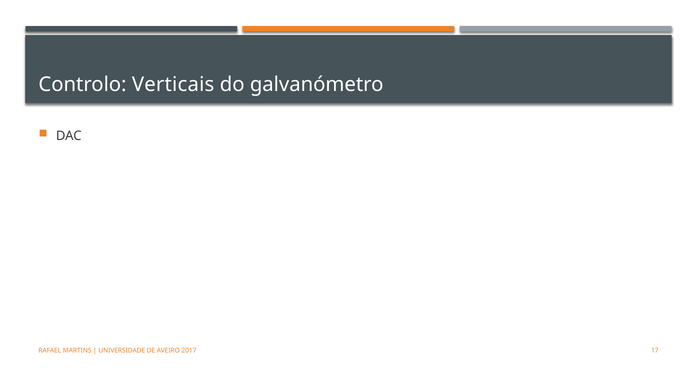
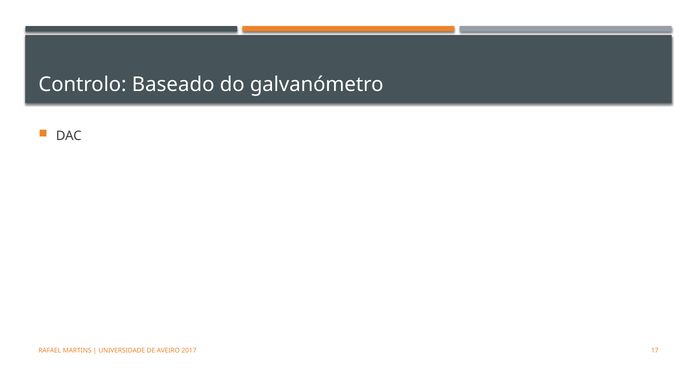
Verticais: Verticais -> Baseado (173, 85)
